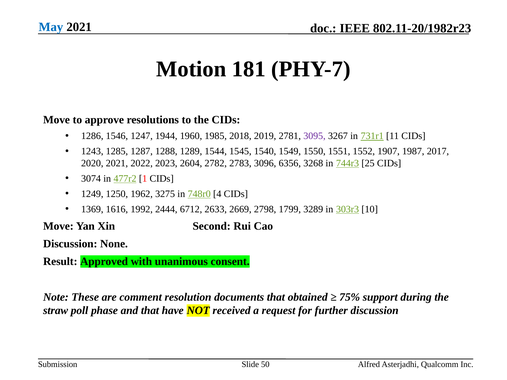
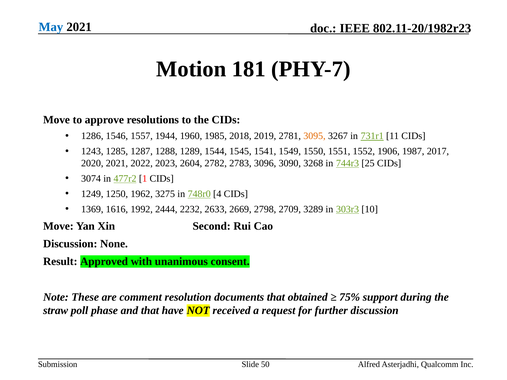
1247: 1247 -> 1557 (142, 136)
3095 colour: purple -> orange (314, 136)
1540: 1540 -> 1541 (265, 151)
1907: 1907 -> 1906 (389, 151)
6356: 6356 -> 3090 (290, 163)
6712: 6712 -> 2232 (191, 209)
1799: 1799 -> 2709 (290, 209)
